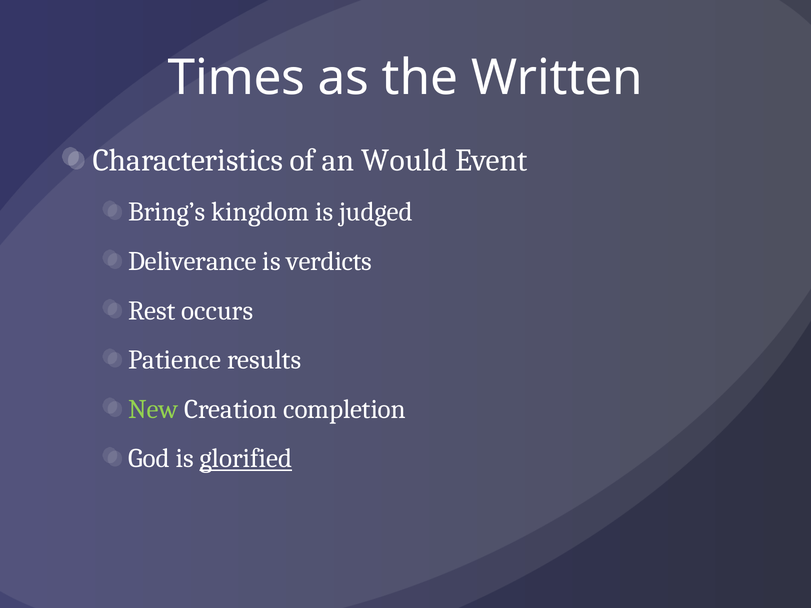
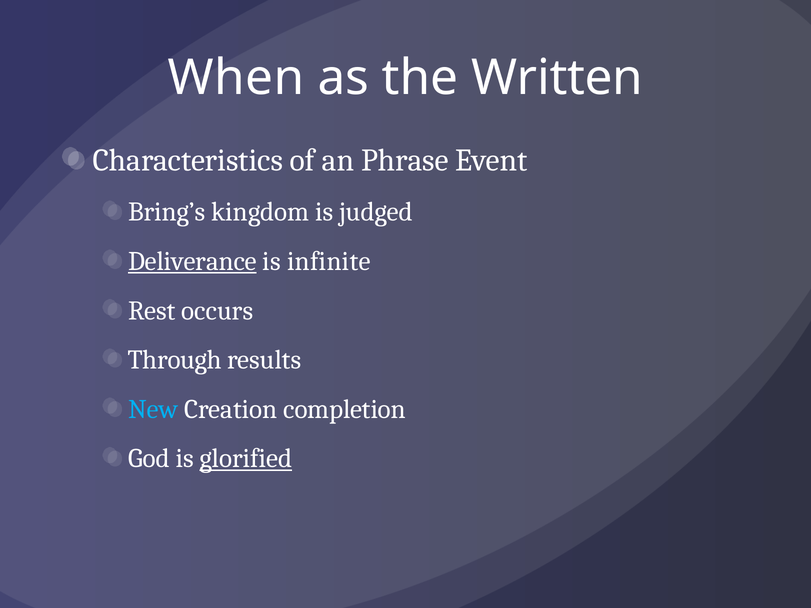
Times: Times -> When (236, 78)
Would: Would -> Phrase (405, 160)
Deliverance underline: none -> present (192, 261)
verdicts: verdicts -> infinite (329, 261)
Patience: Patience -> Through (175, 360)
New colour: light green -> light blue (153, 409)
